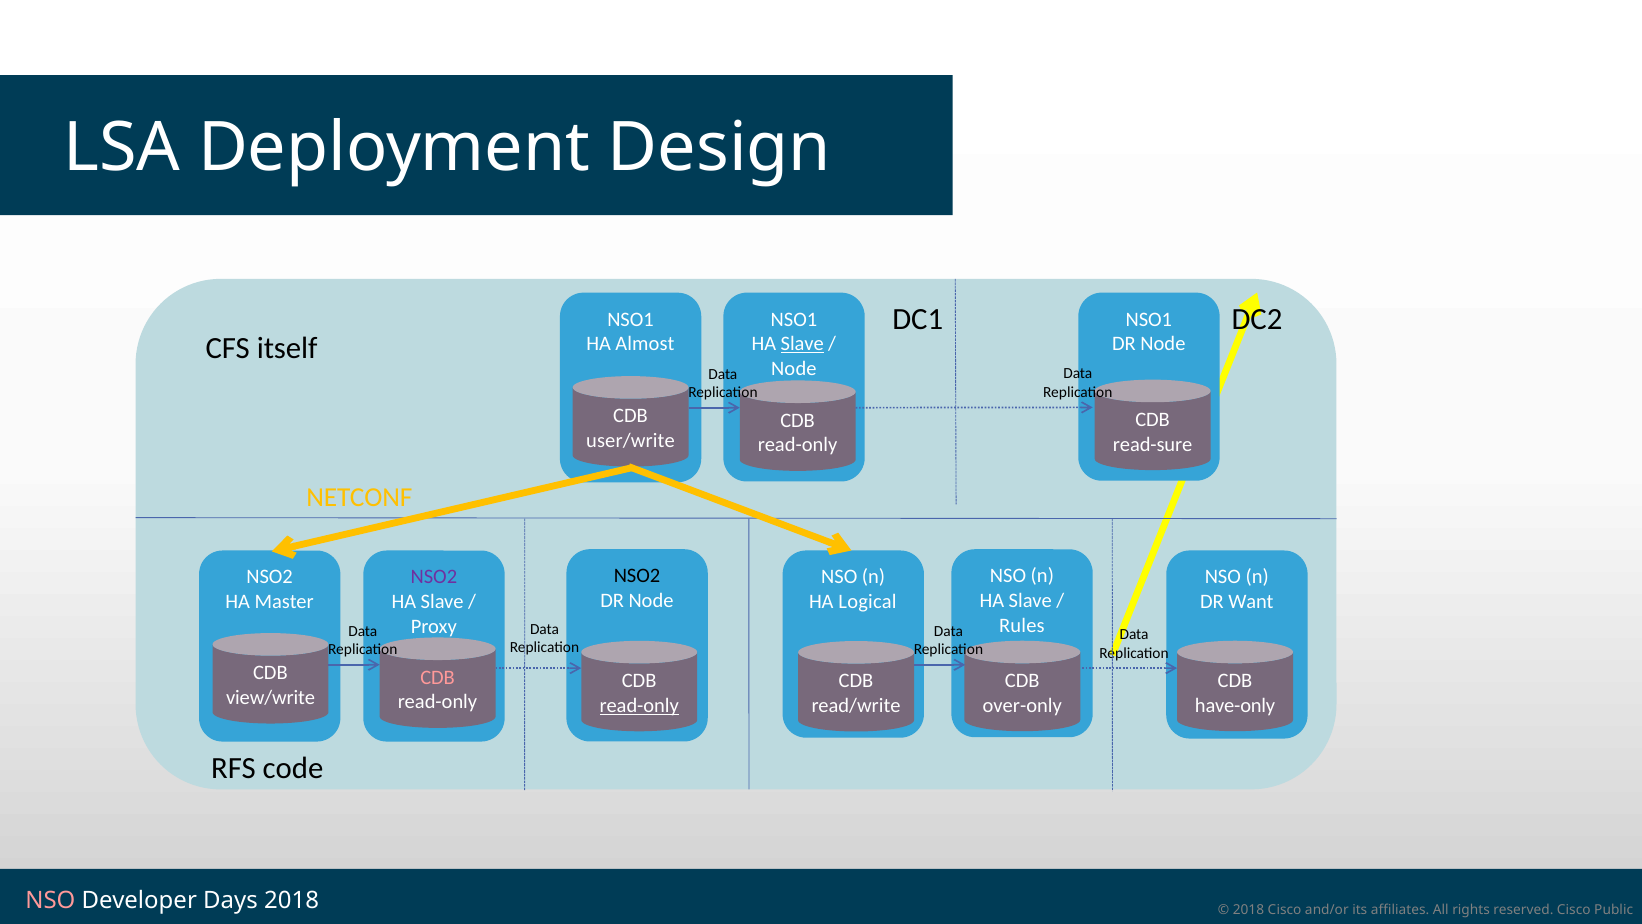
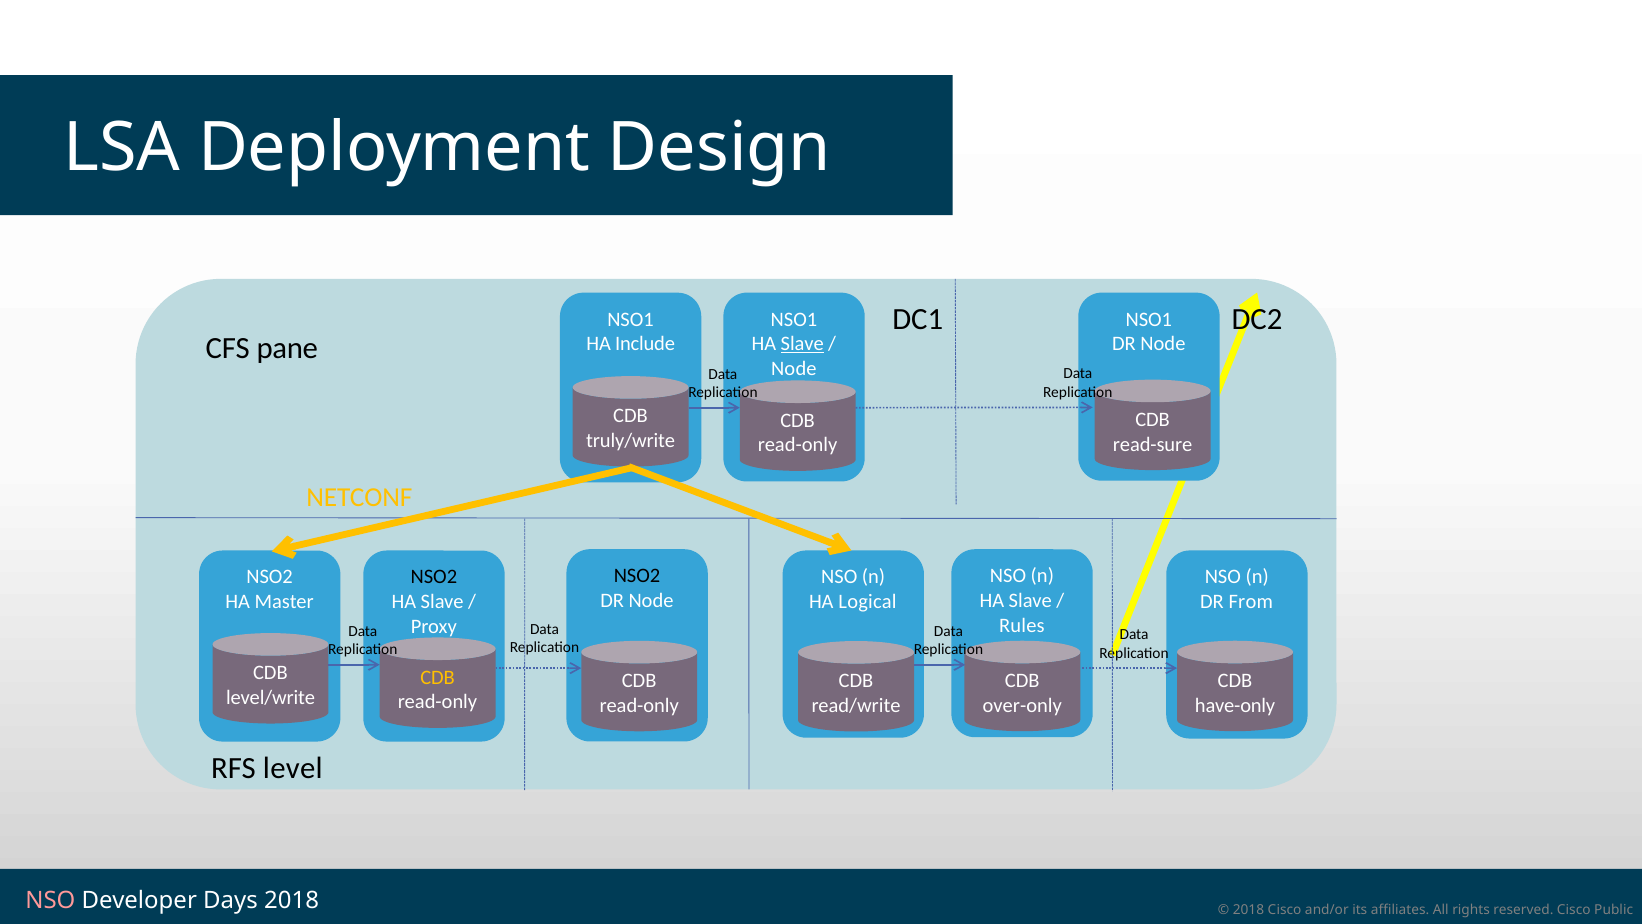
itself: itself -> pane (287, 348)
Almost: Almost -> Include (645, 344)
user/write: user/write -> truly/write (631, 441)
NSO2 colour: purple -> black (434, 577)
Want: Want -> From (1251, 602)
CDB colour: pink -> yellow (438, 677)
view/write: view/write -> level/write (271, 697)
read-only underline: present -> none (639, 705)
code: code -> level (293, 768)
